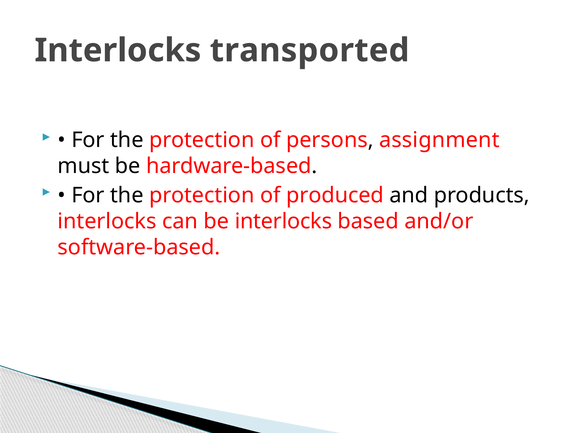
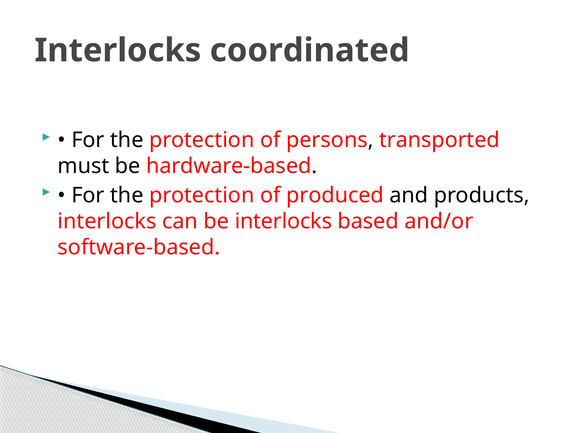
transported: transported -> coordinated (310, 50)
assignment: assignment -> transported (439, 140)
